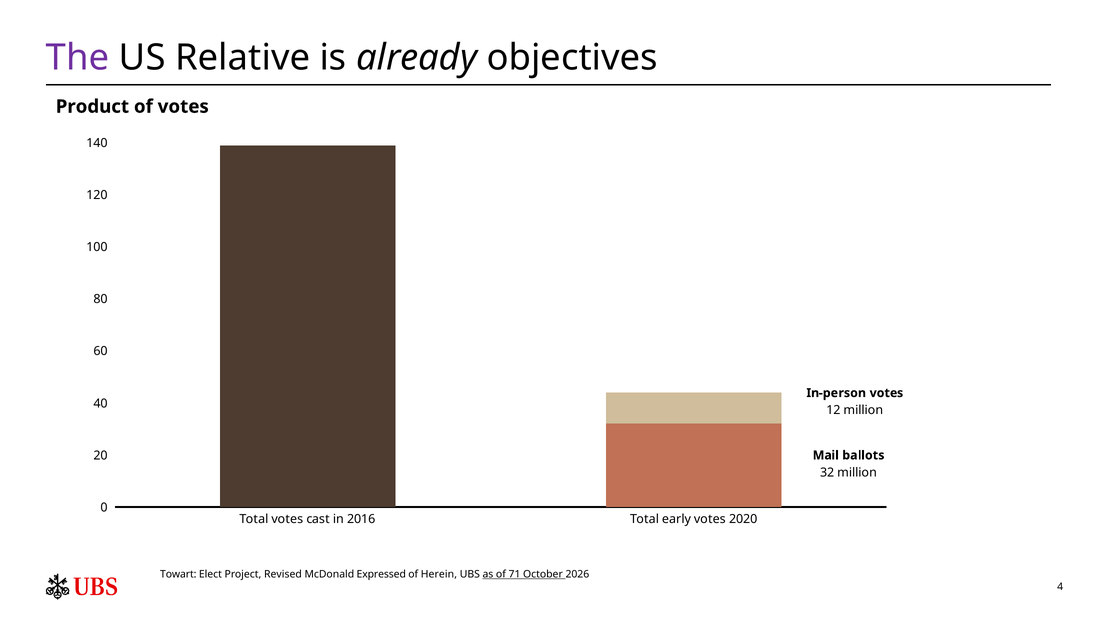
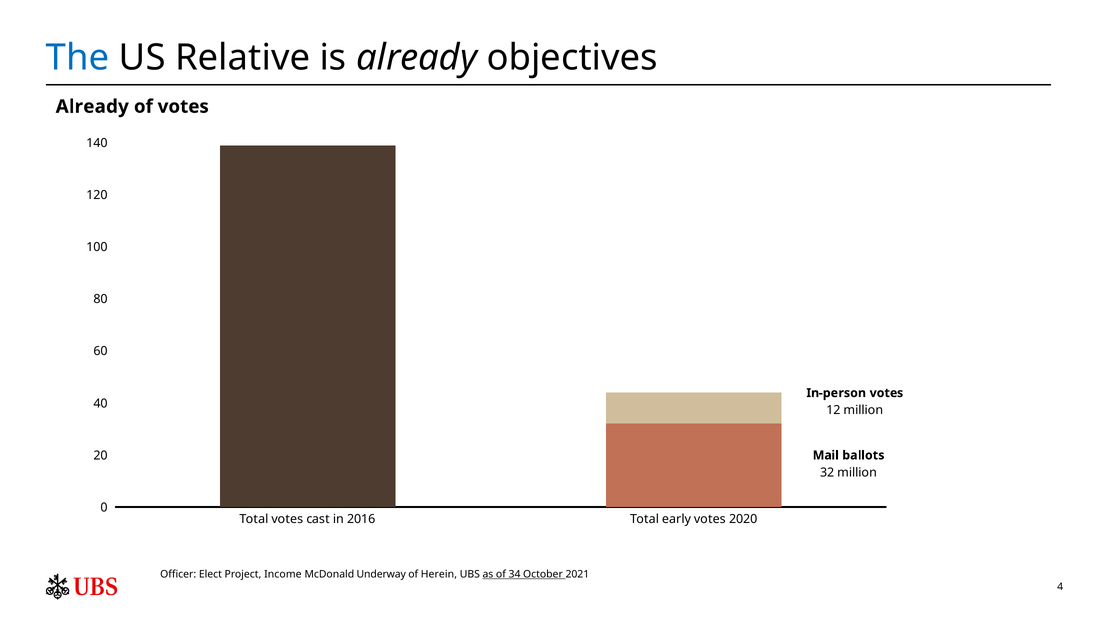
The colour: purple -> blue (78, 58)
Product: Product -> Already (92, 107)
Towart: Towart -> Officer (178, 574)
Revised: Revised -> Income (283, 574)
Expressed: Expressed -> Underway (381, 574)
71: 71 -> 34 (515, 574)
2026: 2026 -> 2021 (577, 574)
